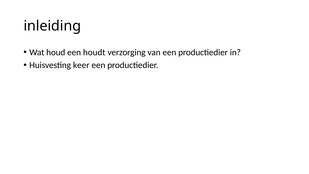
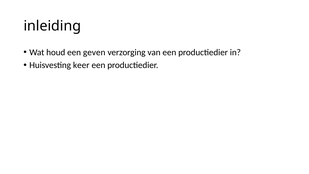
houdt: houdt -> geven (94, 52)
